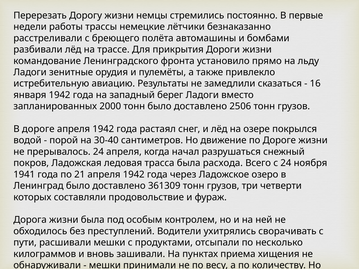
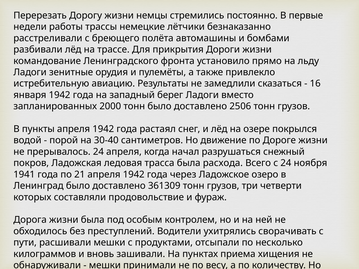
В дороге: дороге -> пункты (38, 129)
